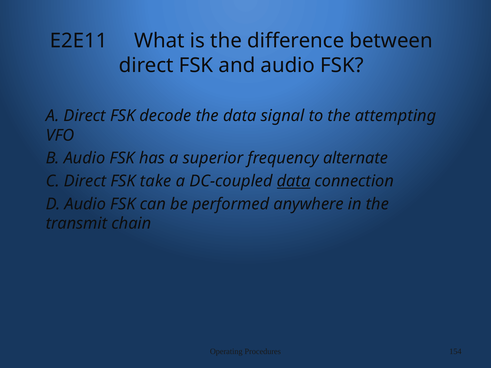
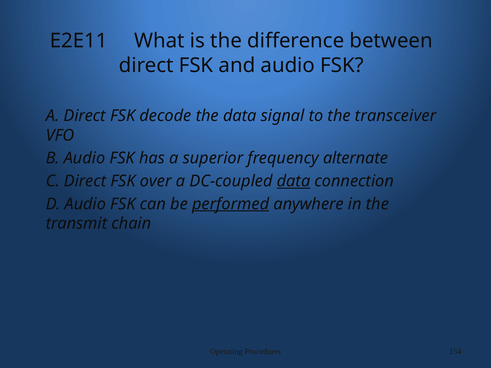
attempting: attempting -> transceiver (396, 116)
take: take -> over (156, 181)
performed underline: none -> present (231, 204)
